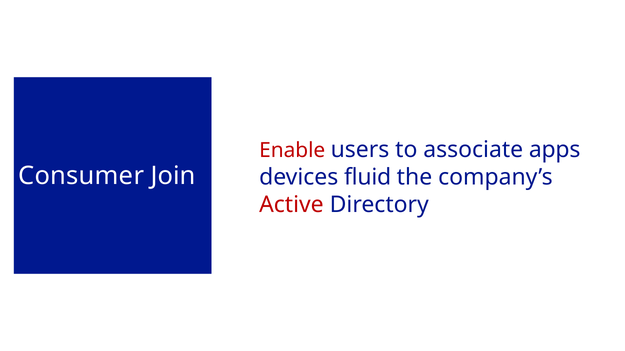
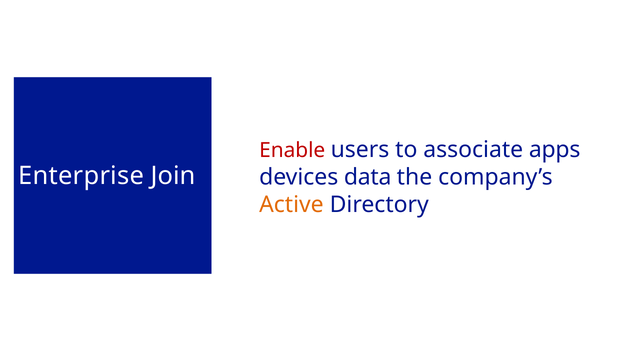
Consumer: Consumer -> Enterprise (81, 176)
fluid: fluid -> data (368, 177)
Active colour: red -> orange (291, 205)
